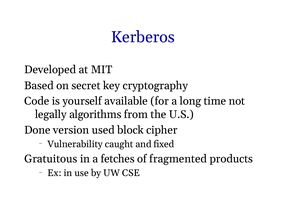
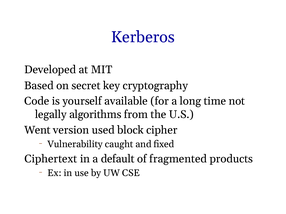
Done: Done -> Went (37, 130)
Gratuitous: Gratuitous -> Ciphertext (51, 159)
fetches: fetches -> default (118, 159)
